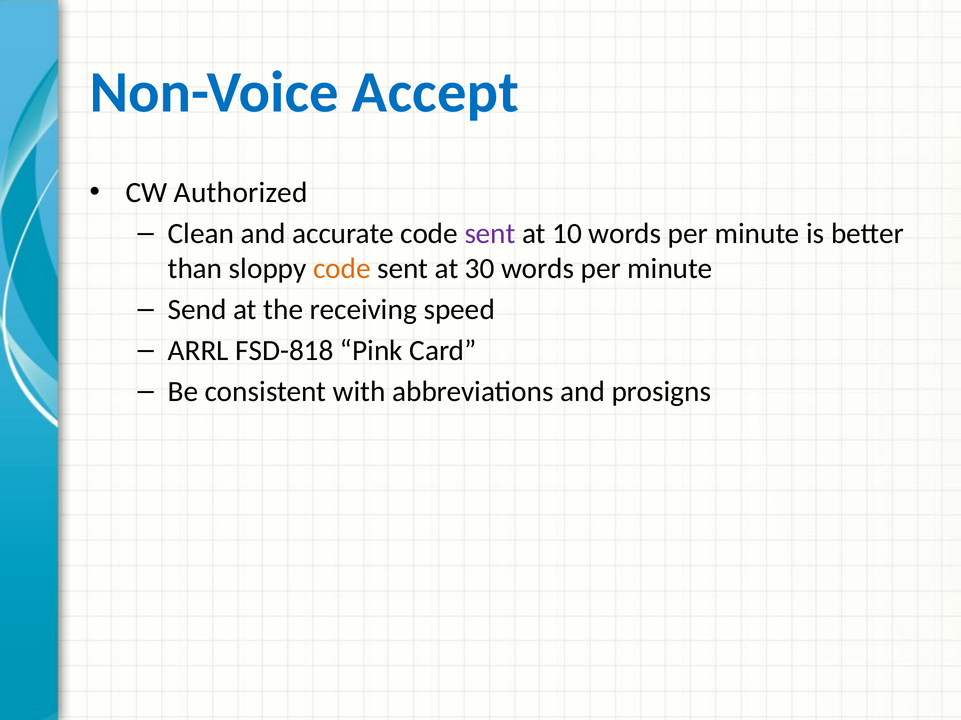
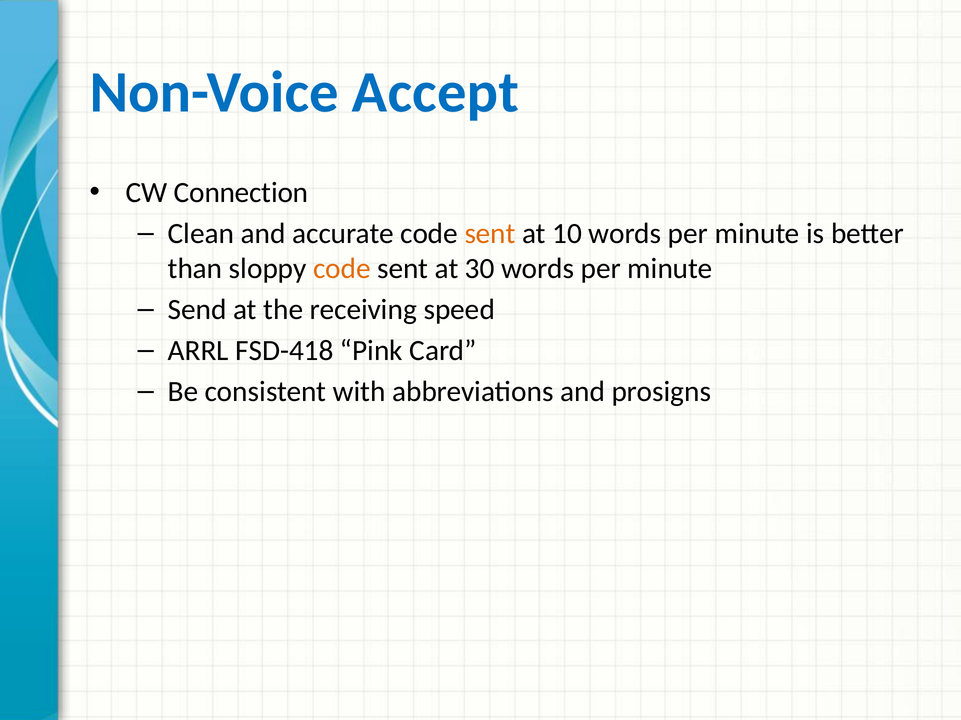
Authorized: Authorized -> Connection (241, 193)
sent colour: purple -> orange (490, 234)
FSD-818: FSD-818 -> FSD-418 (284, 351)
